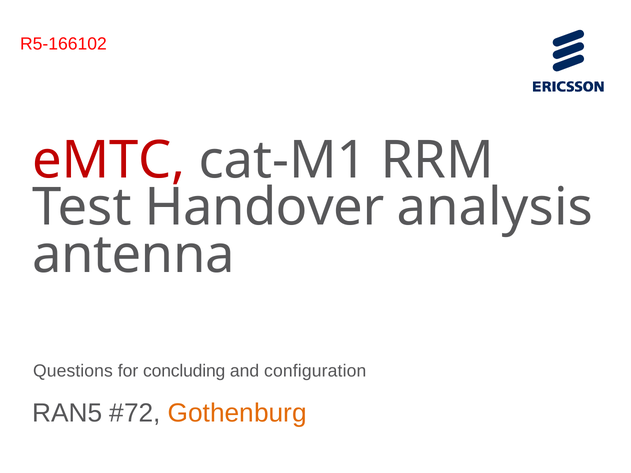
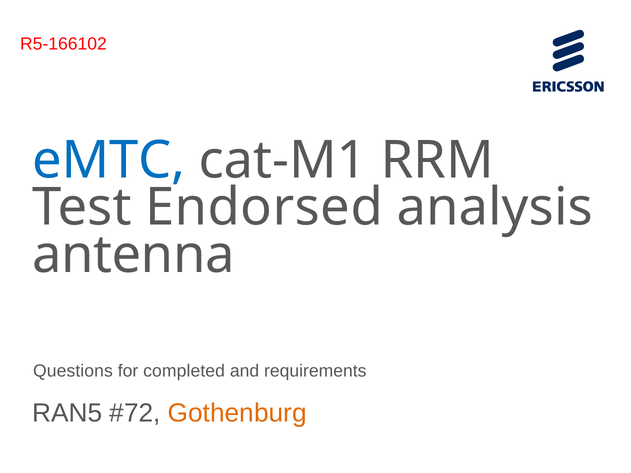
eMTC colour: red -> blue (109, 160)
Handover: Handover -> Endorsed (264, 208)
concluding: concluding -> completed (184, 371)
configuration: configuration -> requirements (315, 371)
